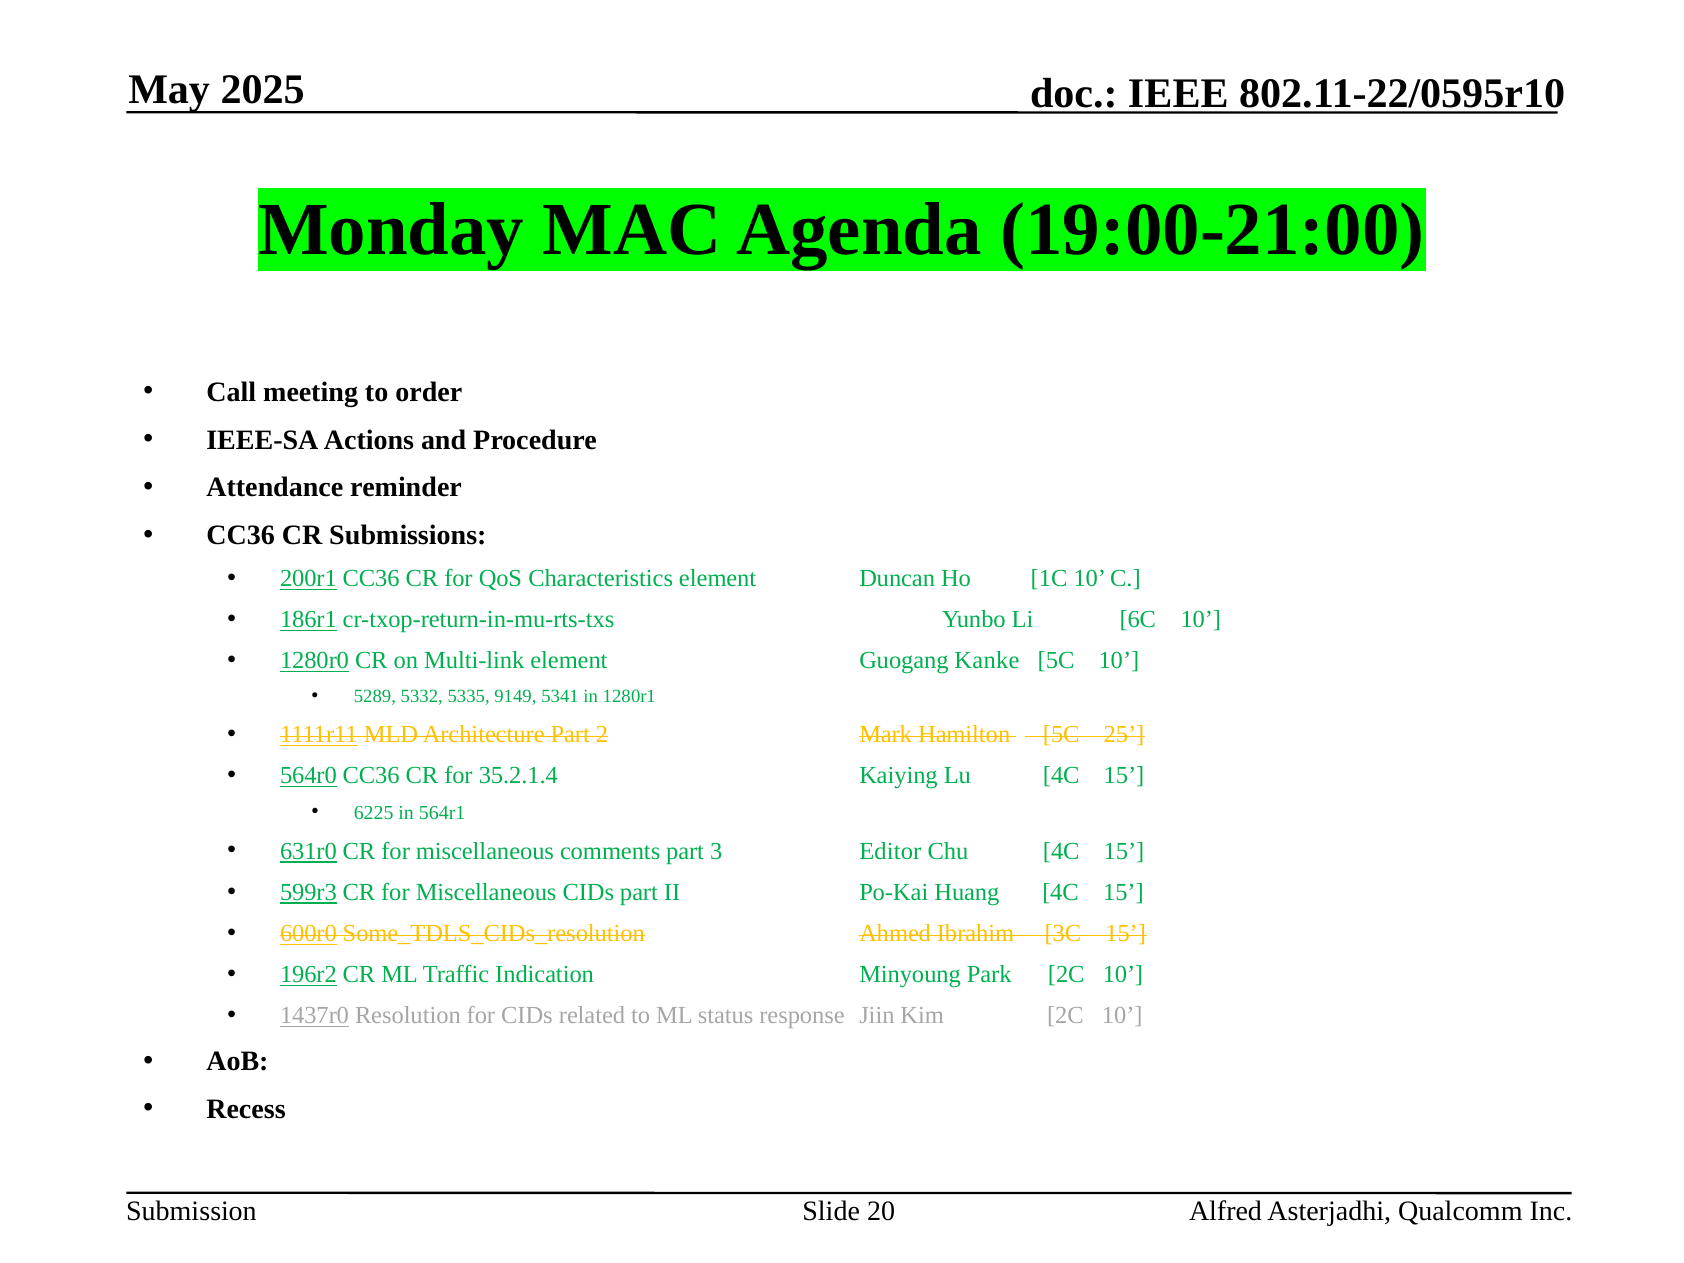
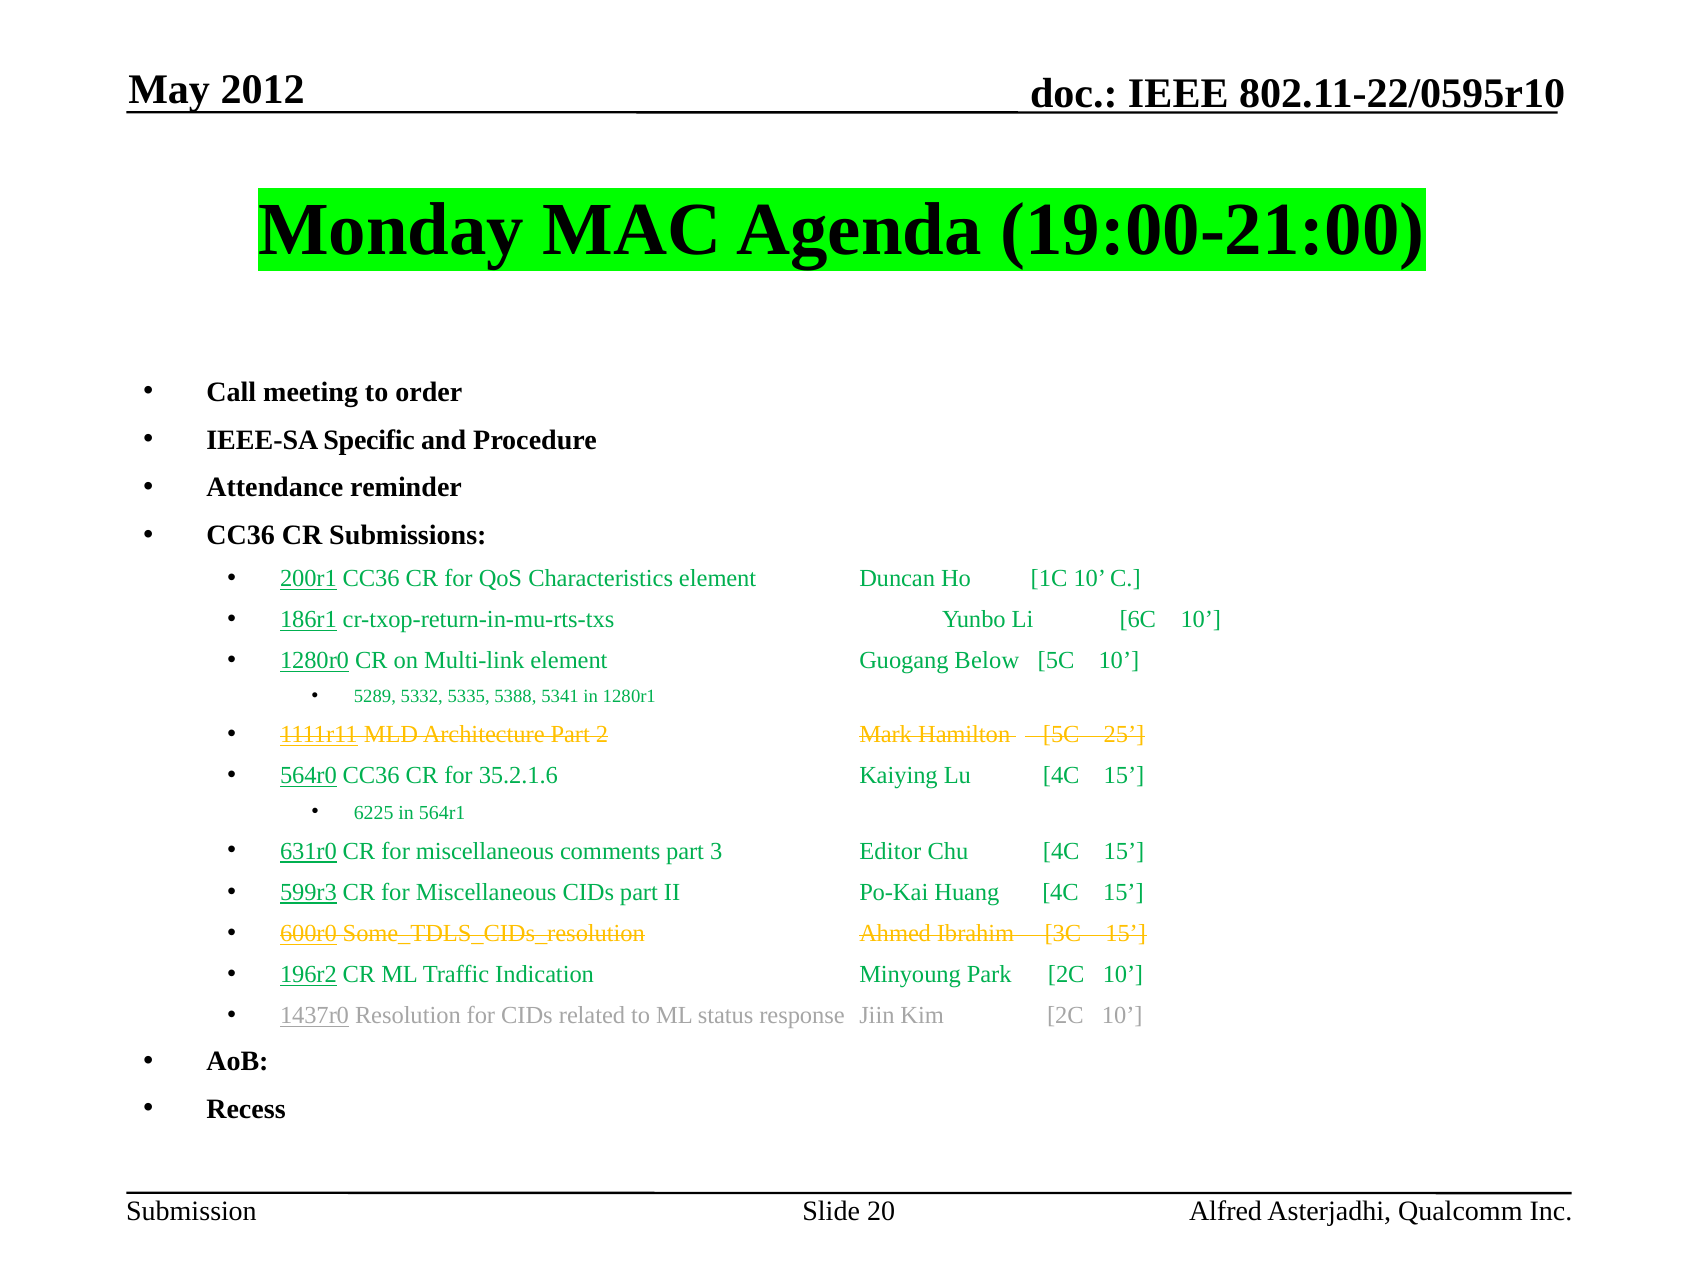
2025: 2025 -> 2012 (263, 89)
Actions: Actions -> Specific (369, 440)
Kanke: Kanke -> Below (987, 661)
9149: 9149 -> 5388 (515, 697)
35.2.1.4: 35.2.1.4 -> 35.2.1.6 (518, 776)
